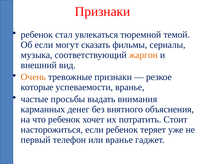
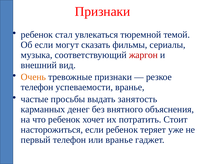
жаргон colour: orange -> red (143, 55)
которые: которые -> телефон (37, 87)
внимания: внимания -> занятость (137, 99)
